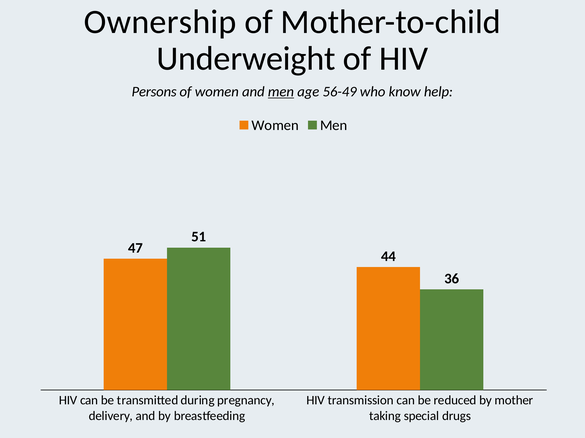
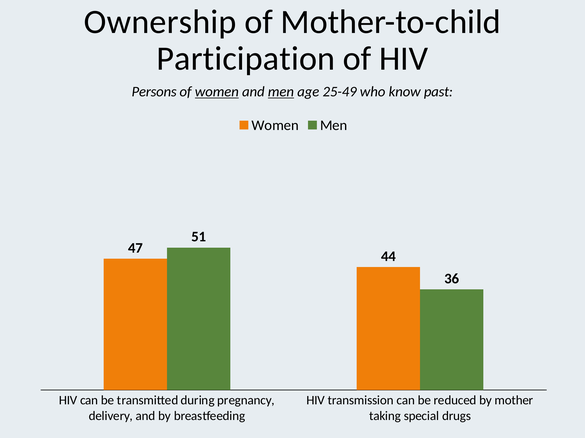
Underweight: Underweight -> Participation (246, 59)
women underline: none -> present (217, 92)
56-49: 56-49 -> 25-49 (340, 92)
help: help -> past (438, 92)
